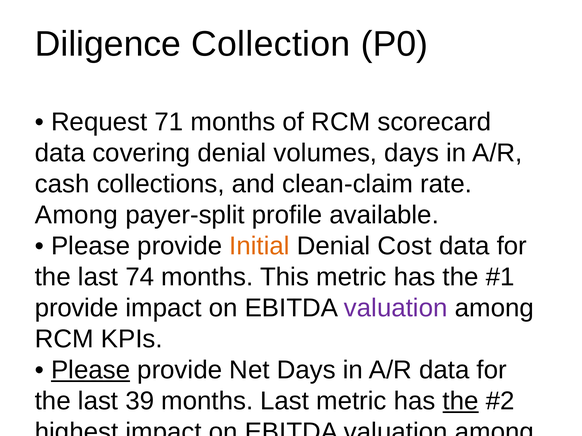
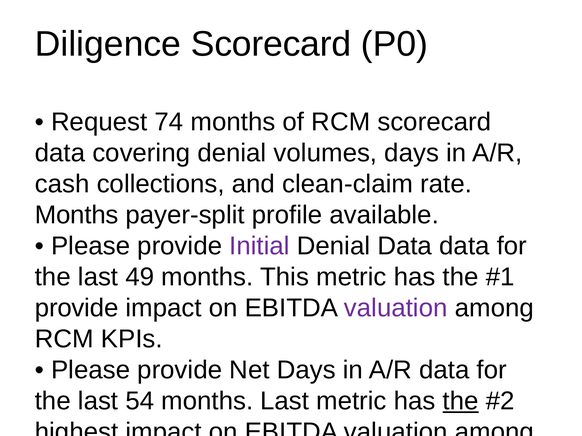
Diligence Collection: Collection -> Scorecard (271, 44)
71: 71 -> 74 (169, 122)
Among: Among -> Months (77, 215)
Initial colour: orange -> purple (259, 246)
Denial Cost: Cost -> Data (405, 246)
74: 74 -> 49 (140, 277)
Please underline: present -> none (91, 370)
39: 39 -> 54 (140, 401)
